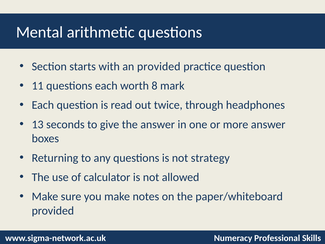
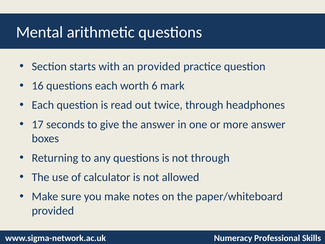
11: 11 -> 16 (38, 86)
8: 8 -> 6 (155, 86)
13: 13 -> 17 (38, 124)
not strategy: strategy -> through (210, 158)
